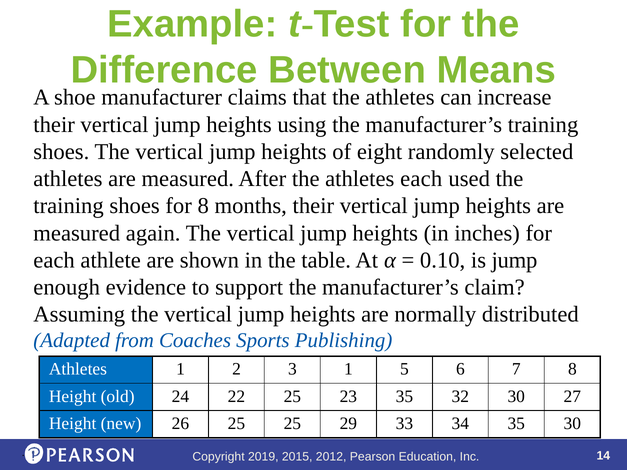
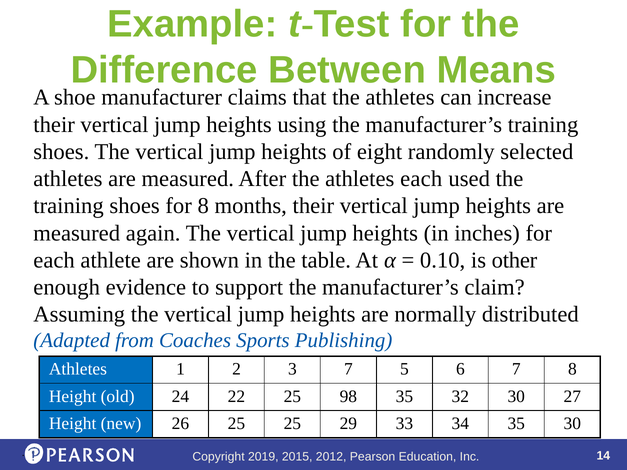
is jump: jump -> other (514, 260)
3 1: 1 -> 7 (348, 369)
23: 23 -> 98 (348, 396)
